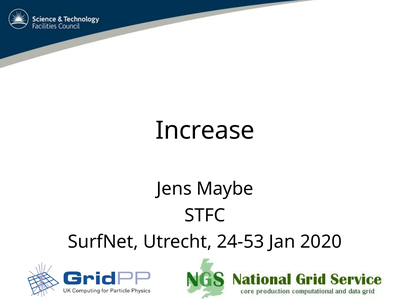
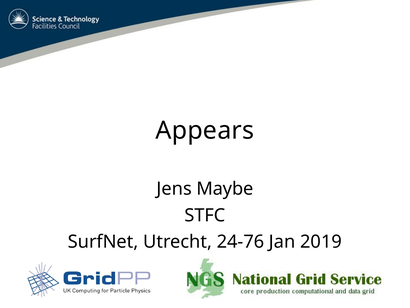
Increase: Increase -> Appears (205, 130)
24-53: 24-53 -> 24-76 (240, 241)
2020: 2020 -> 2019 (321, 241)
